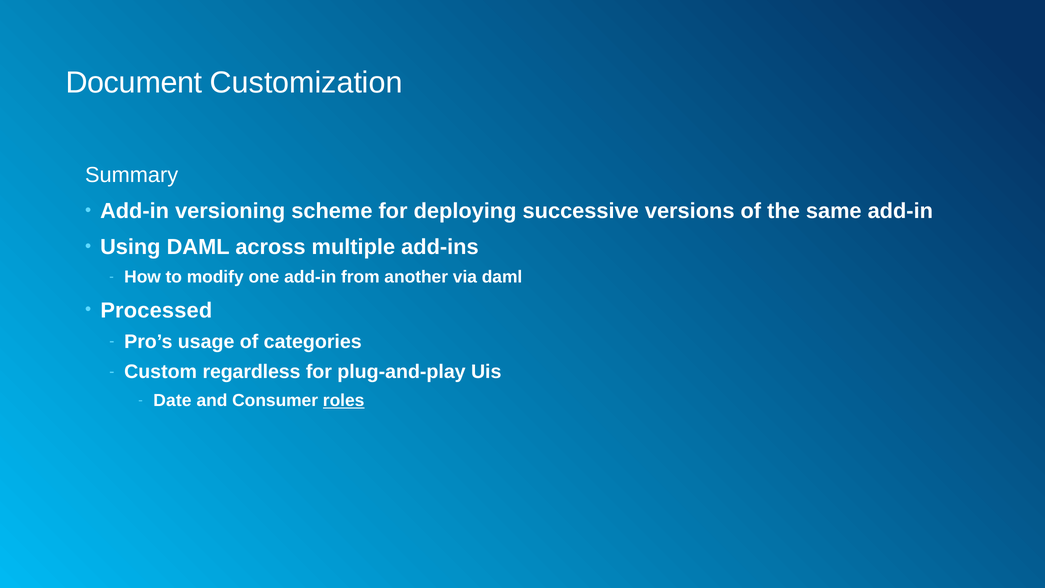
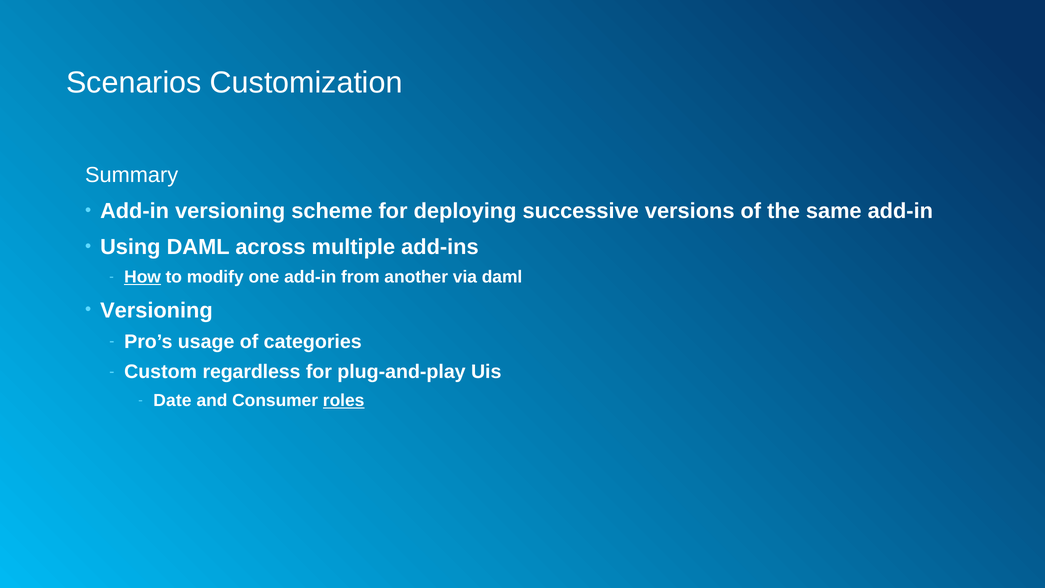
Document: Document -> Scenarios (134, 83)
How underline: none -> present (143, 277)
Processed: Processed -> Versioning (156, 310)
